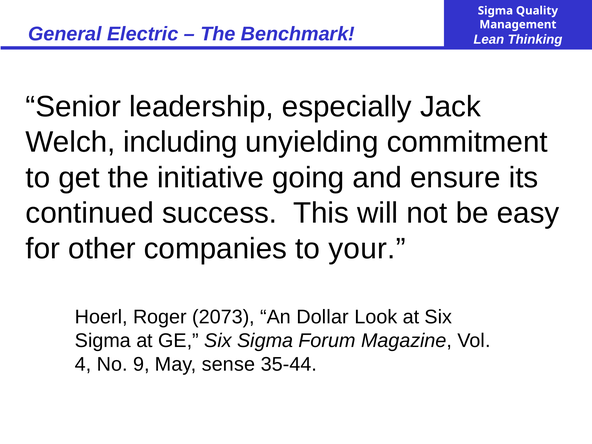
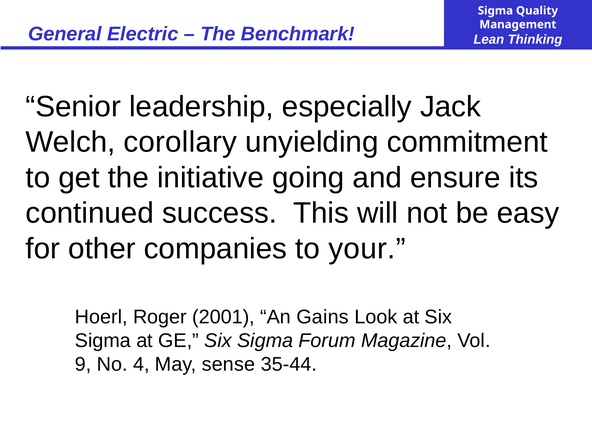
including: including -> corollary (180, 142)
2073: 2073 -> 2001 (223, 317)
Dollar: Dollar -> Gains (323, 317)
4: 4 -> 9 (83, 364)
9: 9 -> 4 (141, 364)
